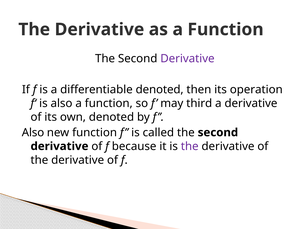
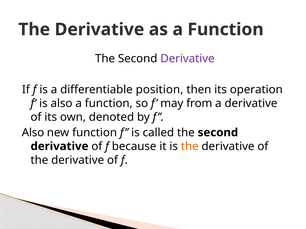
differentiable denoted: denoted -> position (160, 90)
third: third -> from (199, 104)
the colour: purple -> orange (190, 147)
